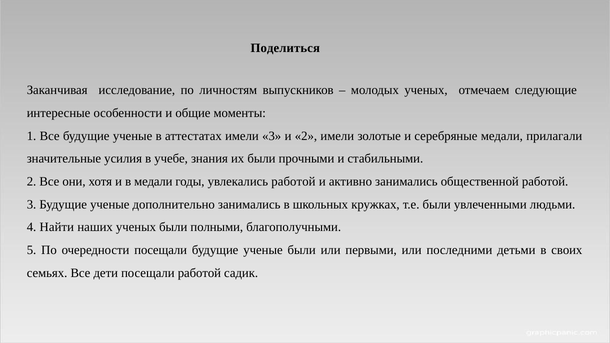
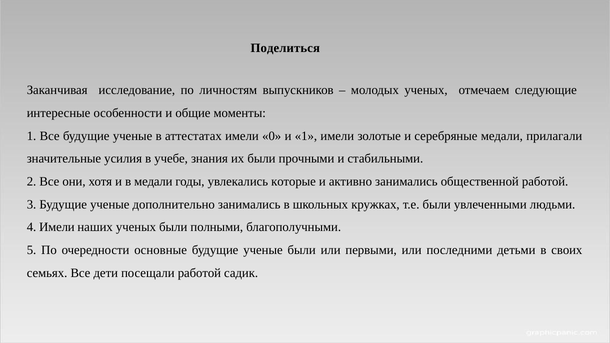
имели 3: 3 -> 0 (272, 136)
и 2: 2 -> 1 (306, 136)
увлекались работой: работой -> которые (294, 182)
4 Найти: Найти -> Имели (57, 227)
очередности посещали: посещали -> основные (161, 250)
